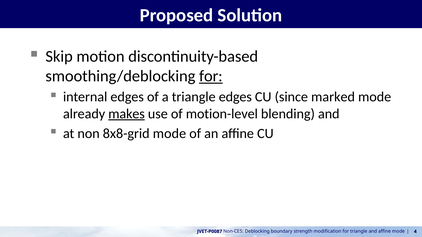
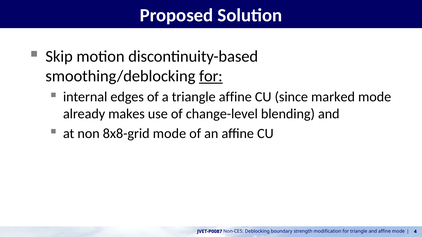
triangle edges: edges -> affine (235, 97)
makes underline: present -> none (127, 114)
motion-level: motion-level -> change-level (222, 114)
